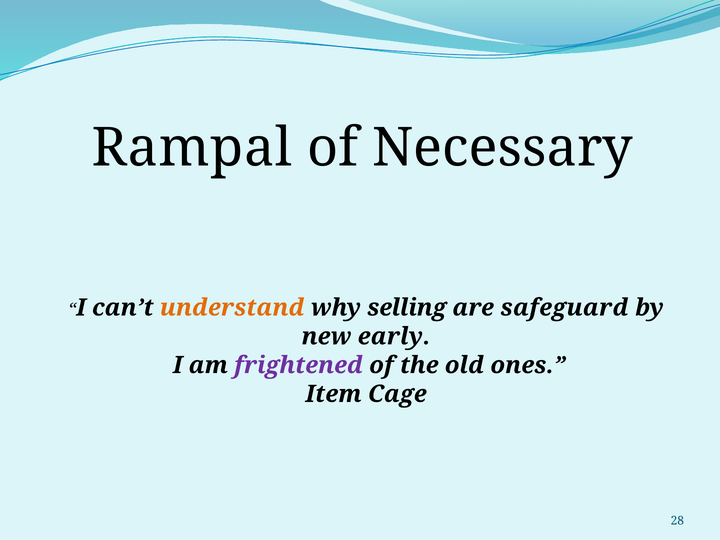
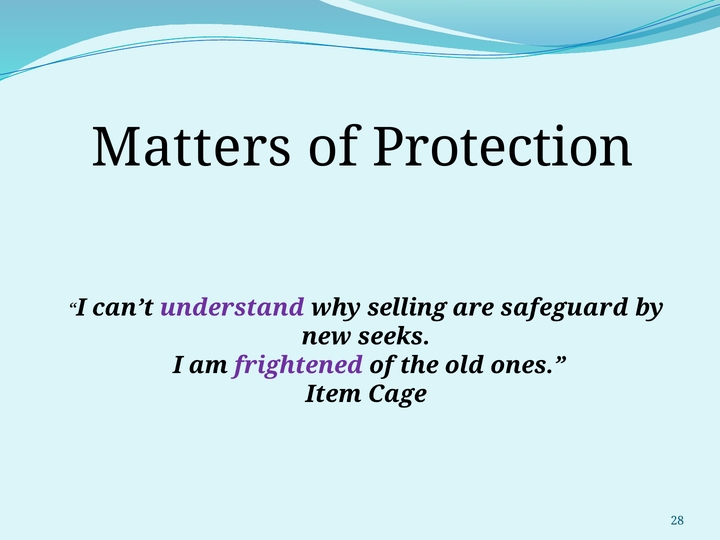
Rampal: Rampal -> Matters (192, 148)
Necessary: Necessary -> Protection (503, 148)
understand colour: orange -> purple (232, 308)
early: early -> seeks (394, 336)
